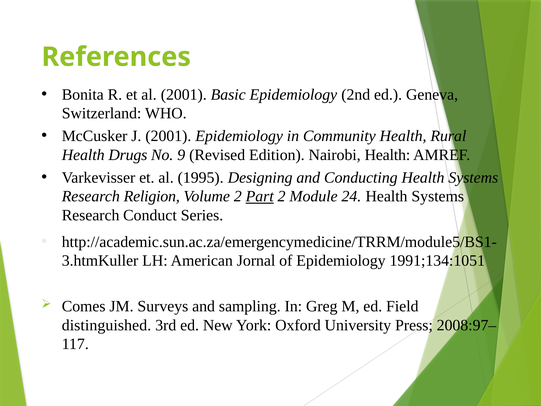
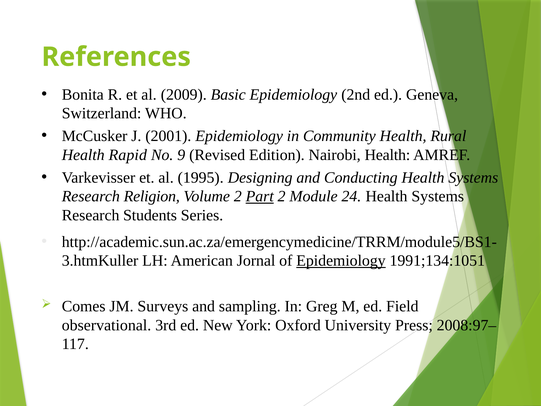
al 2001: 2001 -> 2009 (184, 94)
Drugs: Drugs -> Rapid (128, 155)
Conduct: Conduct -> Students (150, 215)
Epidemiology underline: none -> present (341, 261)
distinguished: distinguished -> observational (107, 325)
